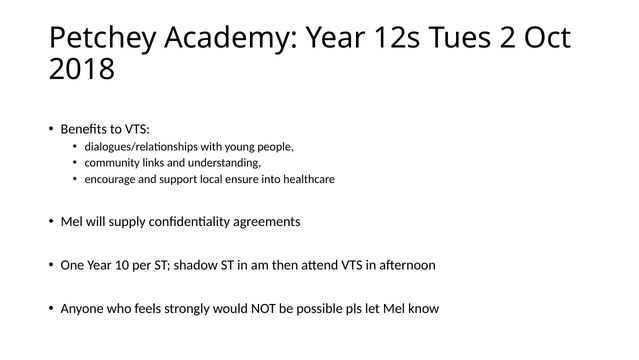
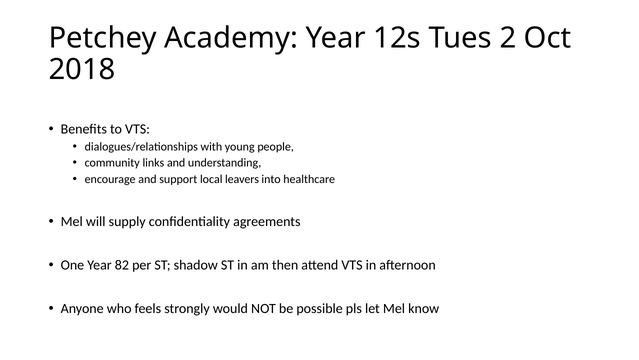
ensure: ensure -> leavers (242, 179)
10: 10 -> 82 (122, 265)
